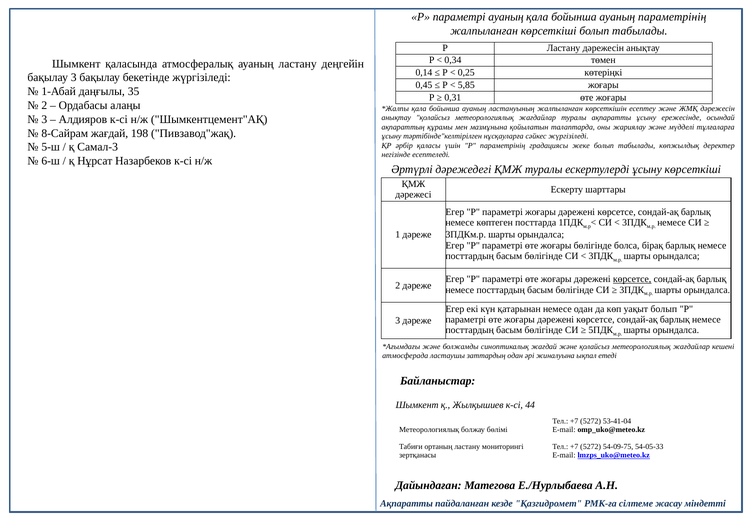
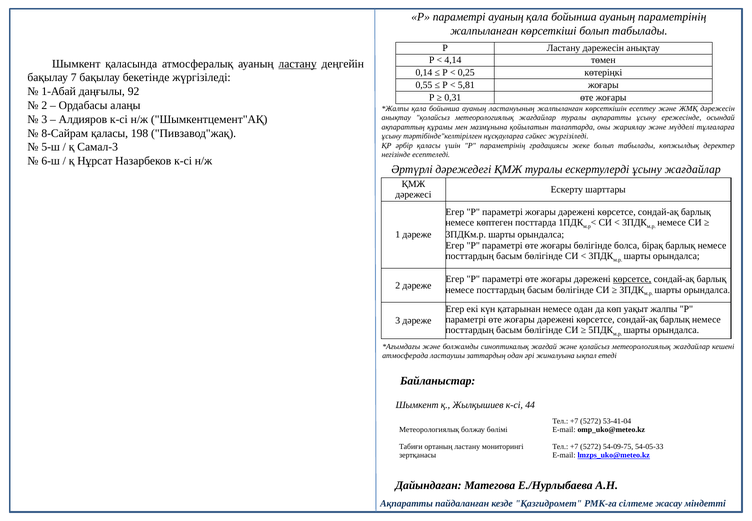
0,34: 0,34 -> 4,14 (453, 60)
ластану underline: none -> present (298, 64)
бақылау 3: 3 -> 7 (74, 78)
0,45: 0,45 -> 0,55 (424, 85)
5,85: 5,85 -> 5,81 (466, 85)
35: 35 -> 92 (134, 91)
8-Сайрам жағдай: жағдай -> қаласы (110, 133)
ұсыну көрсеткіші: көрсеткіші -> жағдайлар (693, 170)
уақыт болып: болып -> жалпы (664, 309)
